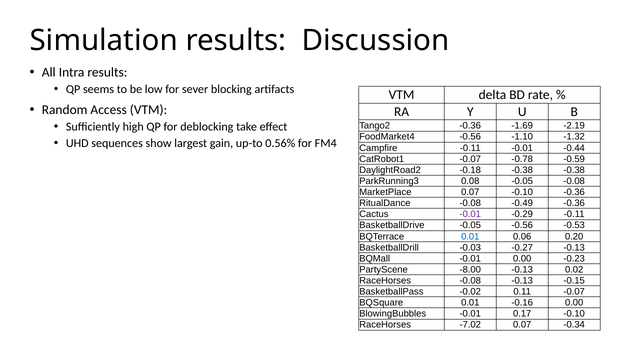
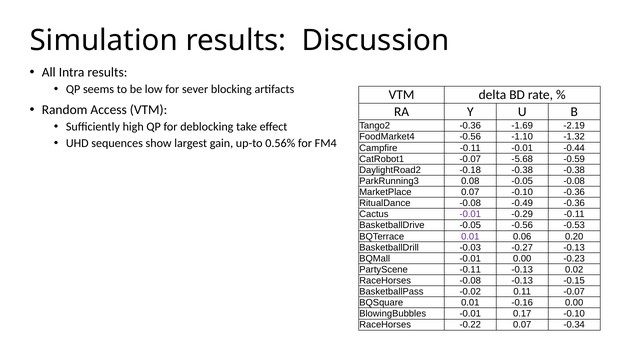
-0.78: -0.78 -> -5.68 (522, 159)
0.01 colour: blue -> purple (470, 237)
PartyScene -8.00: -8.00 -> -0.11 (470, 270)
-7.02: -7.02 -> -0.22 (470, 325)
